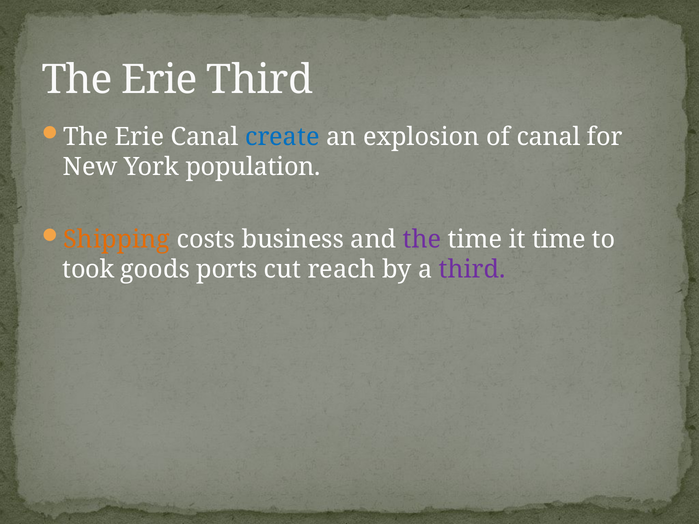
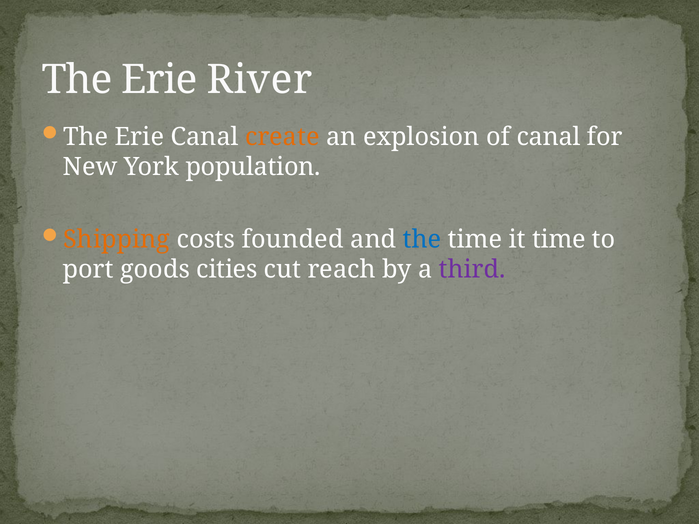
Erie Third: Third -> River (259, 80)
create colour: blue -> orange (282, 137)
business: business -> founded (293, 239)
the colour: purple -> blue (422, 239)
took: took -> port (88, 270)
ports: ports -> cities (227, 270)
